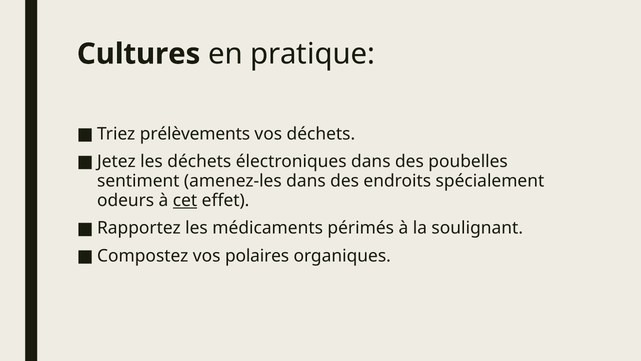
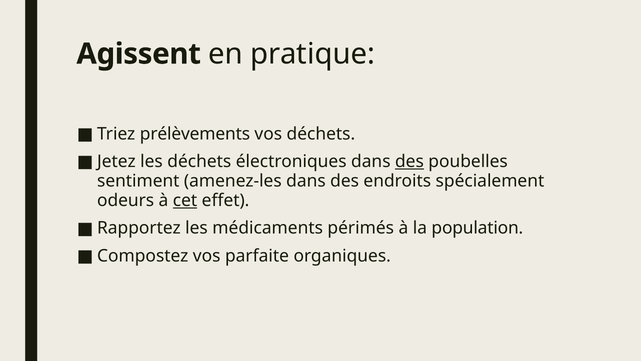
Cultures: Cultures -> Agissent (139, 54)
des underline: none -> present (409, 161)
soulignant: soulignant -> population (477, 228)
polaires: polaires -> parfaite (257, 256)
